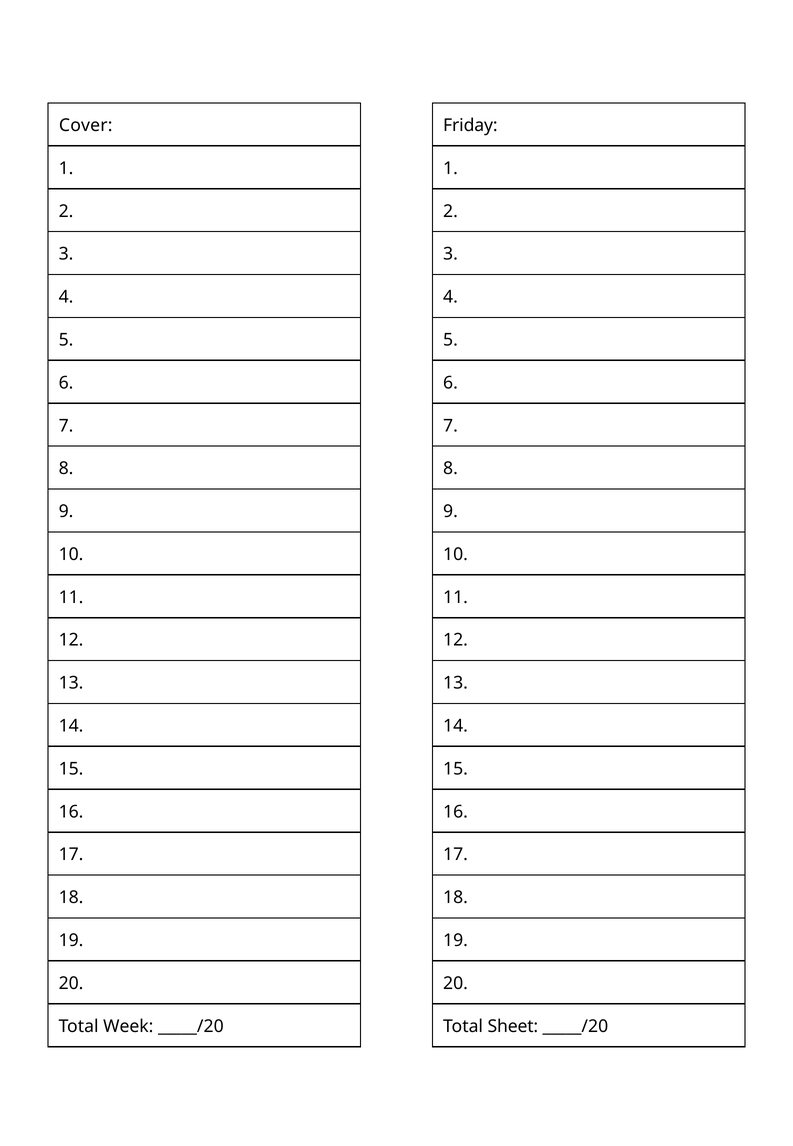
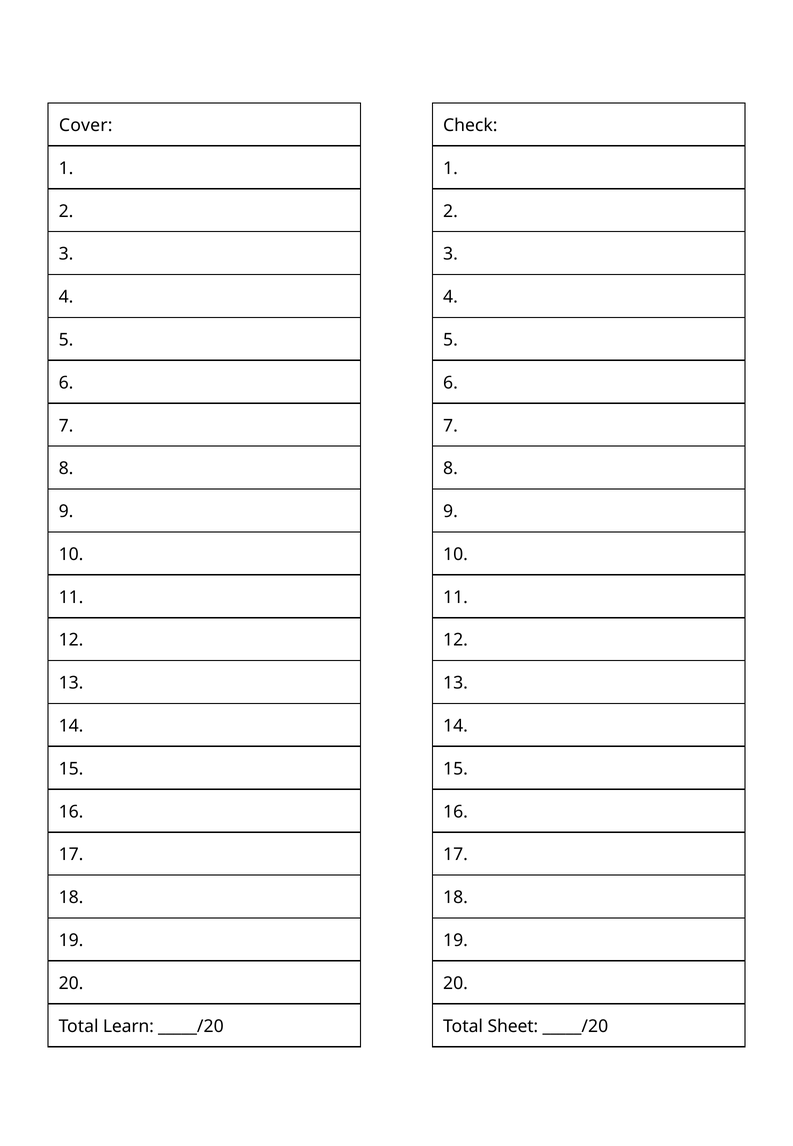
Friday: Friday -> Check (470, 125)
Week: Week -> Learn (128, 1026)
